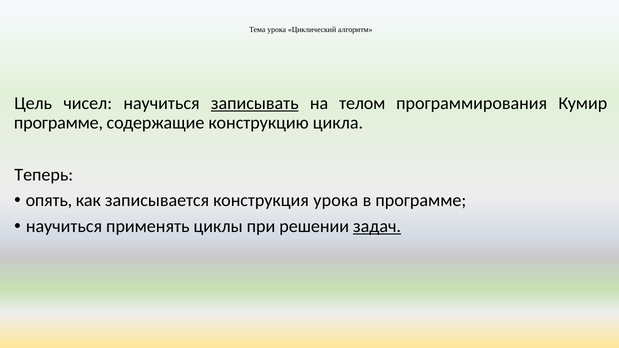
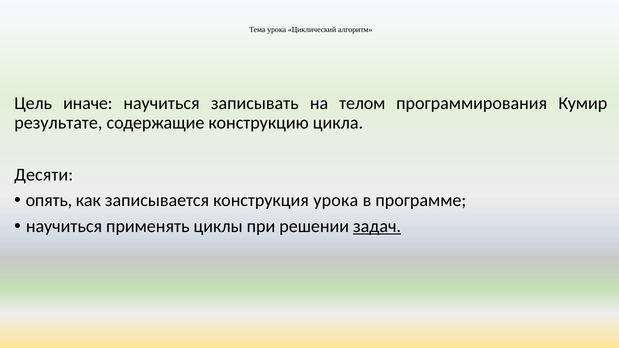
чисел: чисел -> иначе (88, 103)
записывать underline: present -> none (255, 103)
программе: программе -> результате (58, 123)
Теперь: Теперь -> Десяти (44, 175)
